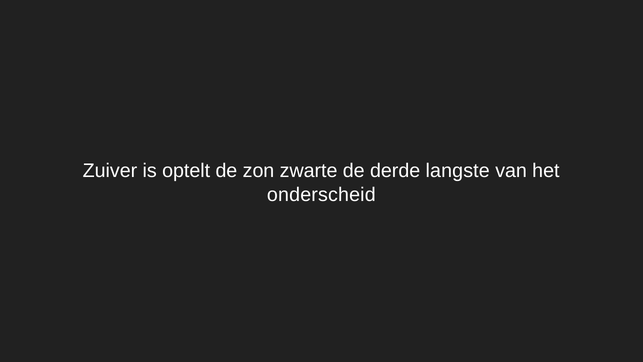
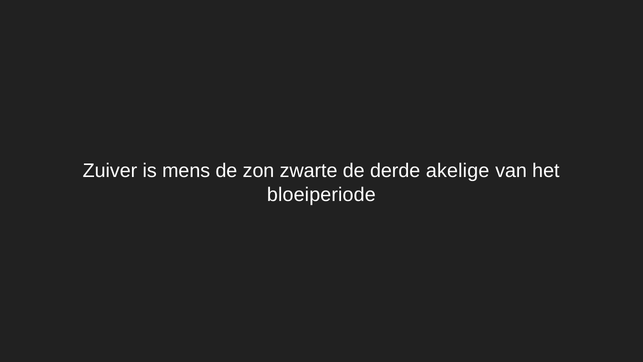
optelt: optelt -> mens (186, 171)
langste: langste -> akelige (458, 171)
onderscheid: onderscheid -> bloeiperiode (321, 194)
